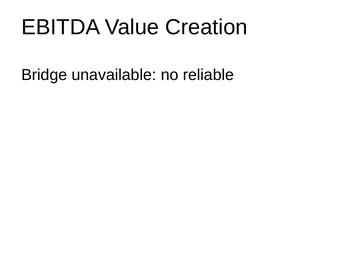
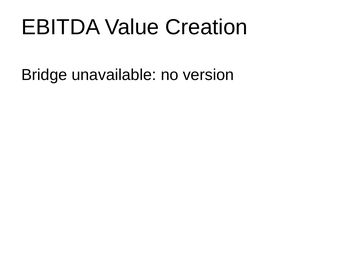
reliable: reliable -> version (208, 75)
